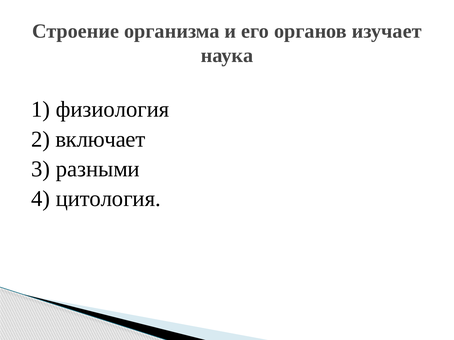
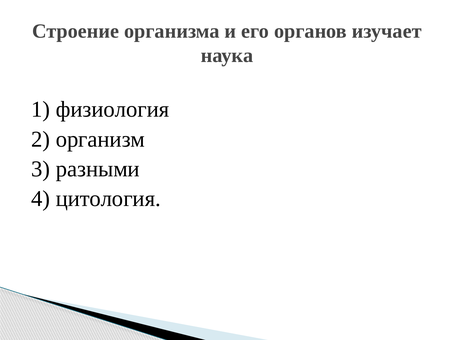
включает: включает -> организм (100, 139)
